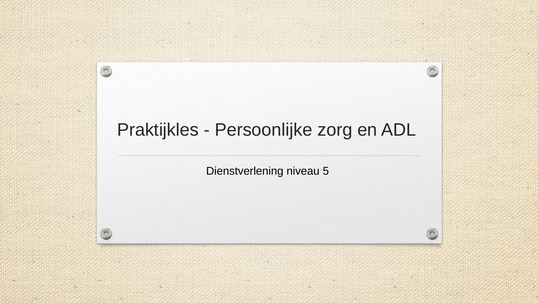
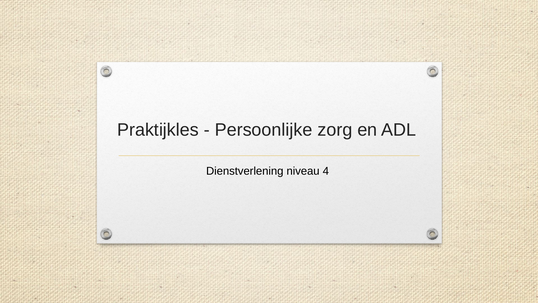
5: 5 -> 4 (326, 171)
